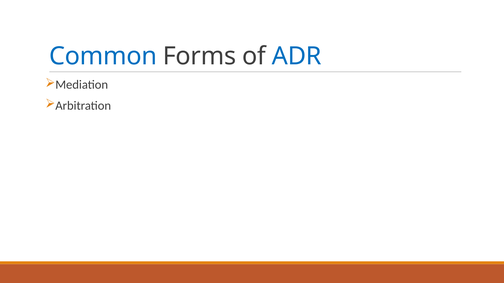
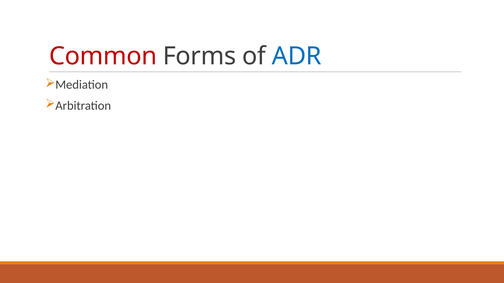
Common colour: blue -> red (103, 56)
